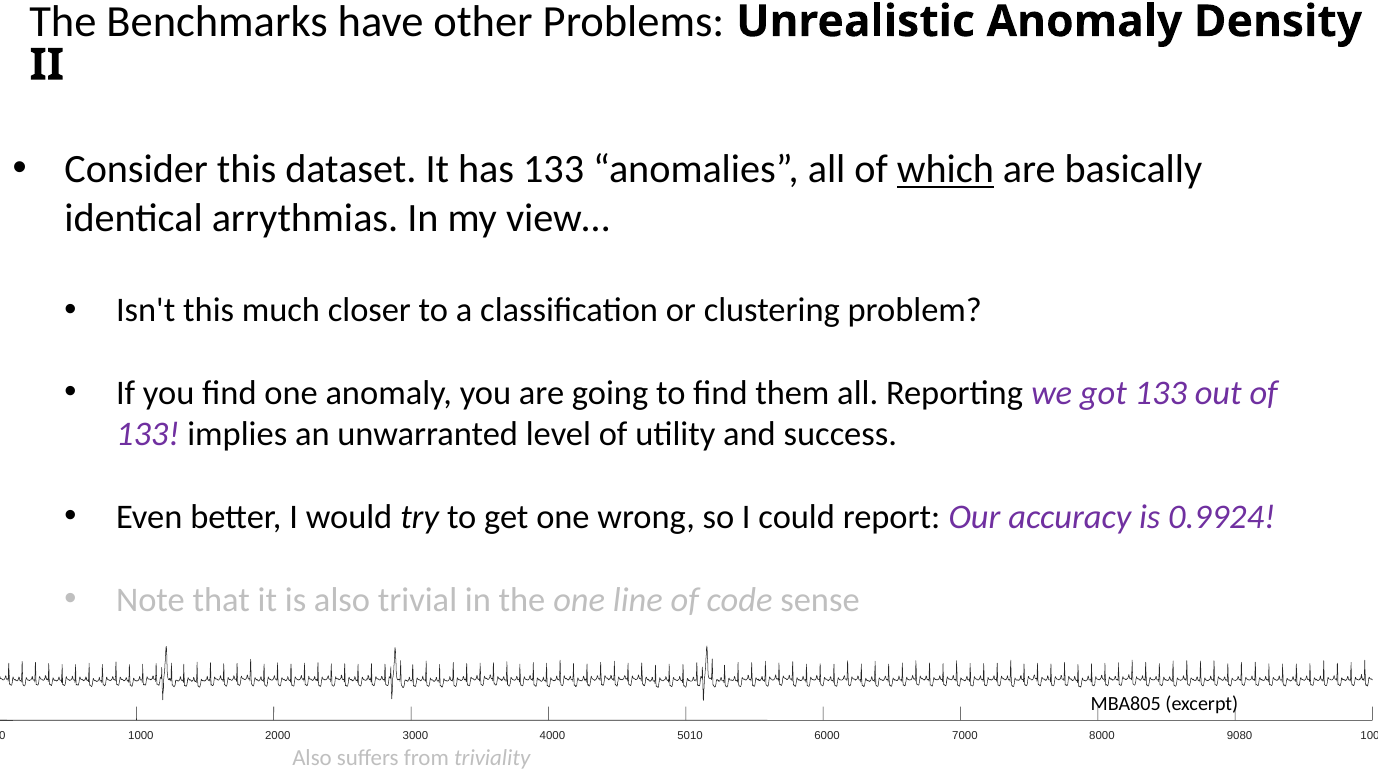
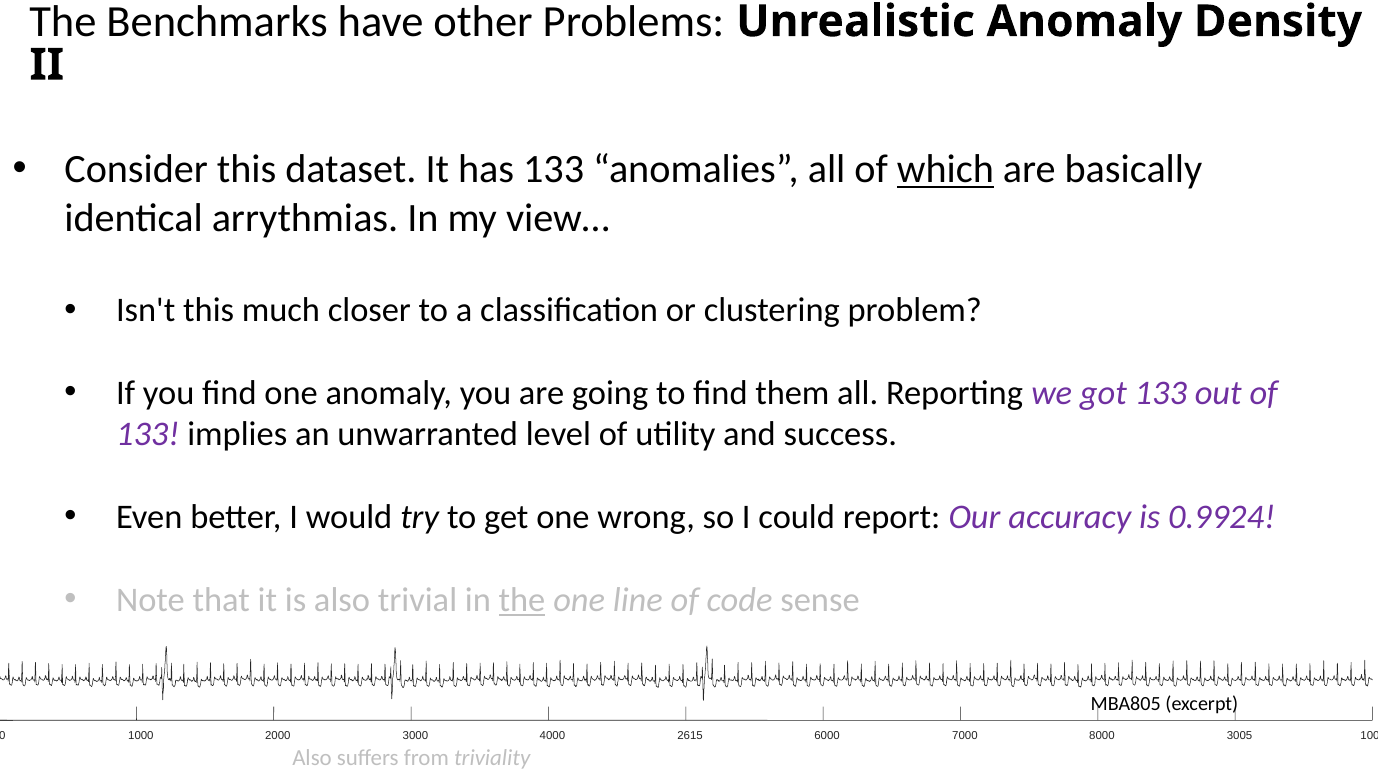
the underline: none -> present (522, 600)
5010: 5010 -> 2615 (690, 736)
9080: 9080 -> 3005 (1240, 736)
